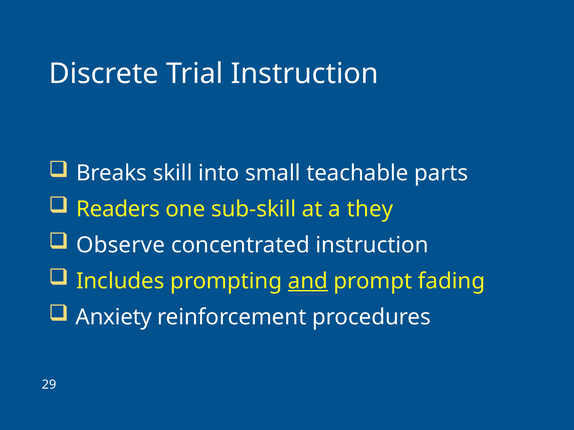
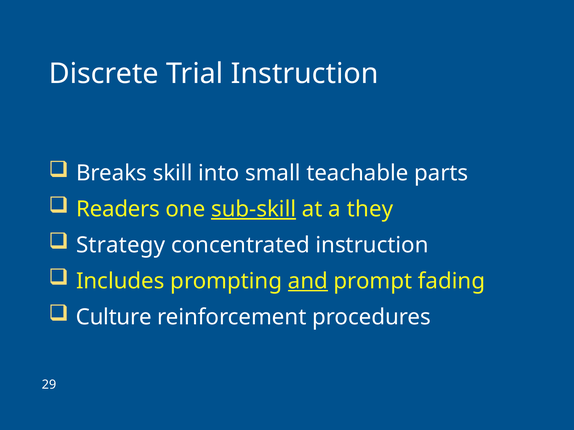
sub-skill underline: none -> present (254, 209)
Observe: Observe -> Strategy (121, 245)
Anxiety: Anxiety -> Culture (114, 317)
